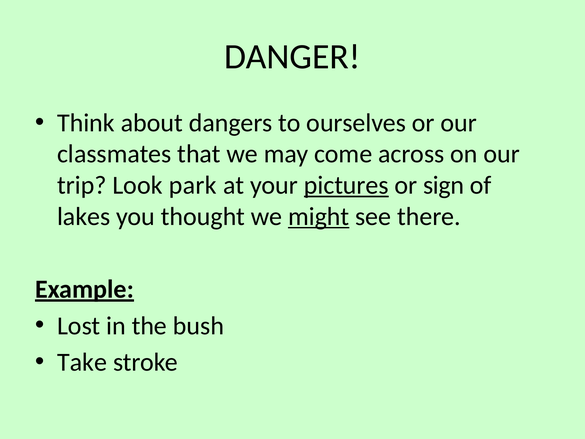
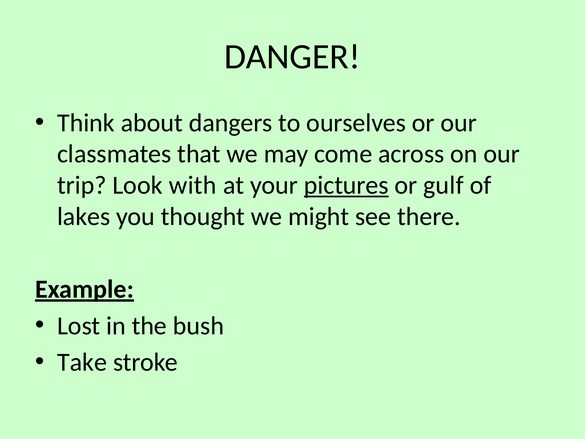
park: park -> with (193, 185)
sign: sign -> gulf (443, 185)
might underline: present -> none (319, 216)
